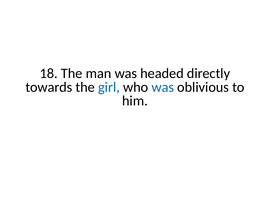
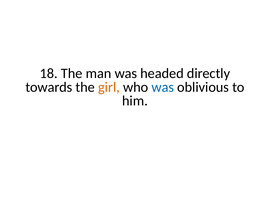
girl colour: blue -> orange (109, 87)
